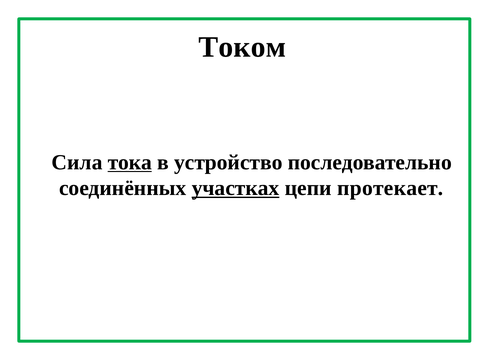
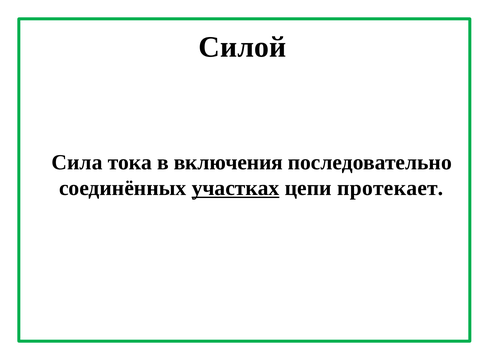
Током: Током -> Силой (242, 47)
тока underline: present -> none (130, 162)
устройство: устройство -> включения (228, 162)
